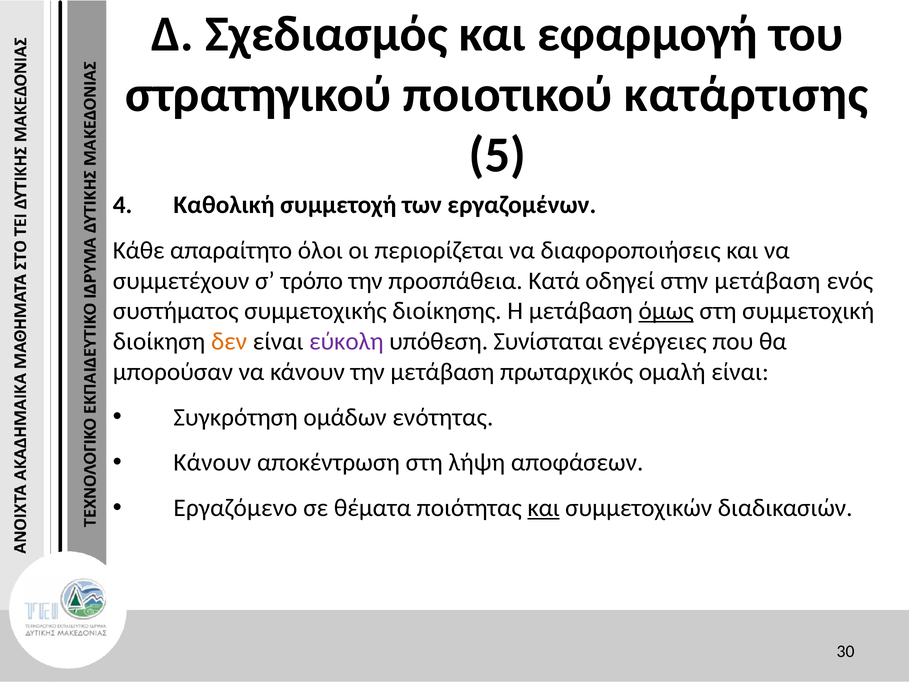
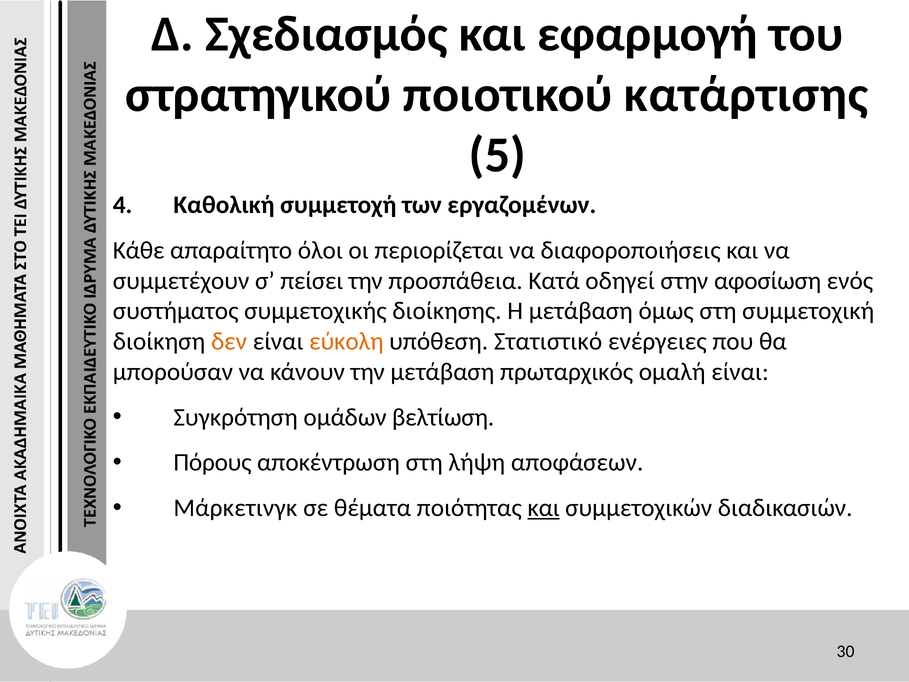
τρόπο: τρόπο -> πείσει (312, 281)
στην μετάβαση: μετάβαση -> αφοσίωση (768, 281)
όμως underline: present -> none (666, 311)
εύκολη colour: purple -> orange (346, 341)
Συνίσταται: Συνίσταται -> Στατιστικό (548, 341)
ενότητας: ενότητας -> βελτίωση (443, 417)
Κάνουν: Κάνουν -> Πόρους (212, 462)
Εργαζόμενο: Εργαζόμενο -> Μάρκετινγκ (235, 508)
